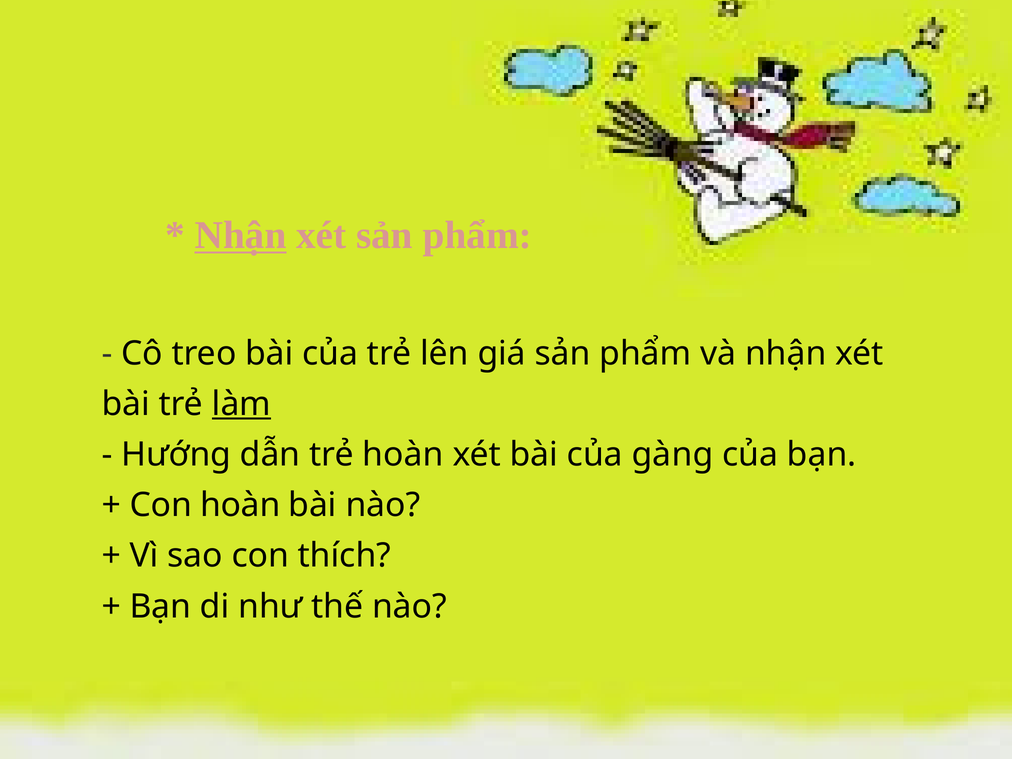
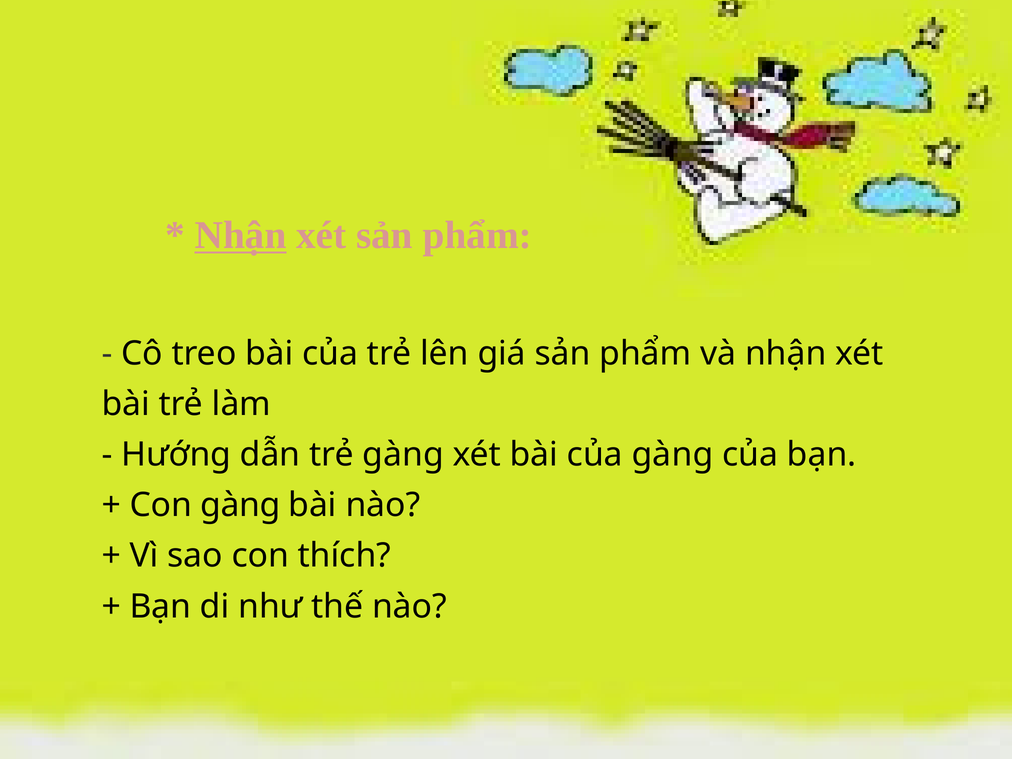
làm underline: present -> none (241, 404)
trẻ hoàn: hoàn -> gàng (403, 455)
Con hoàn: hoàn -> gàng (240, 505)
